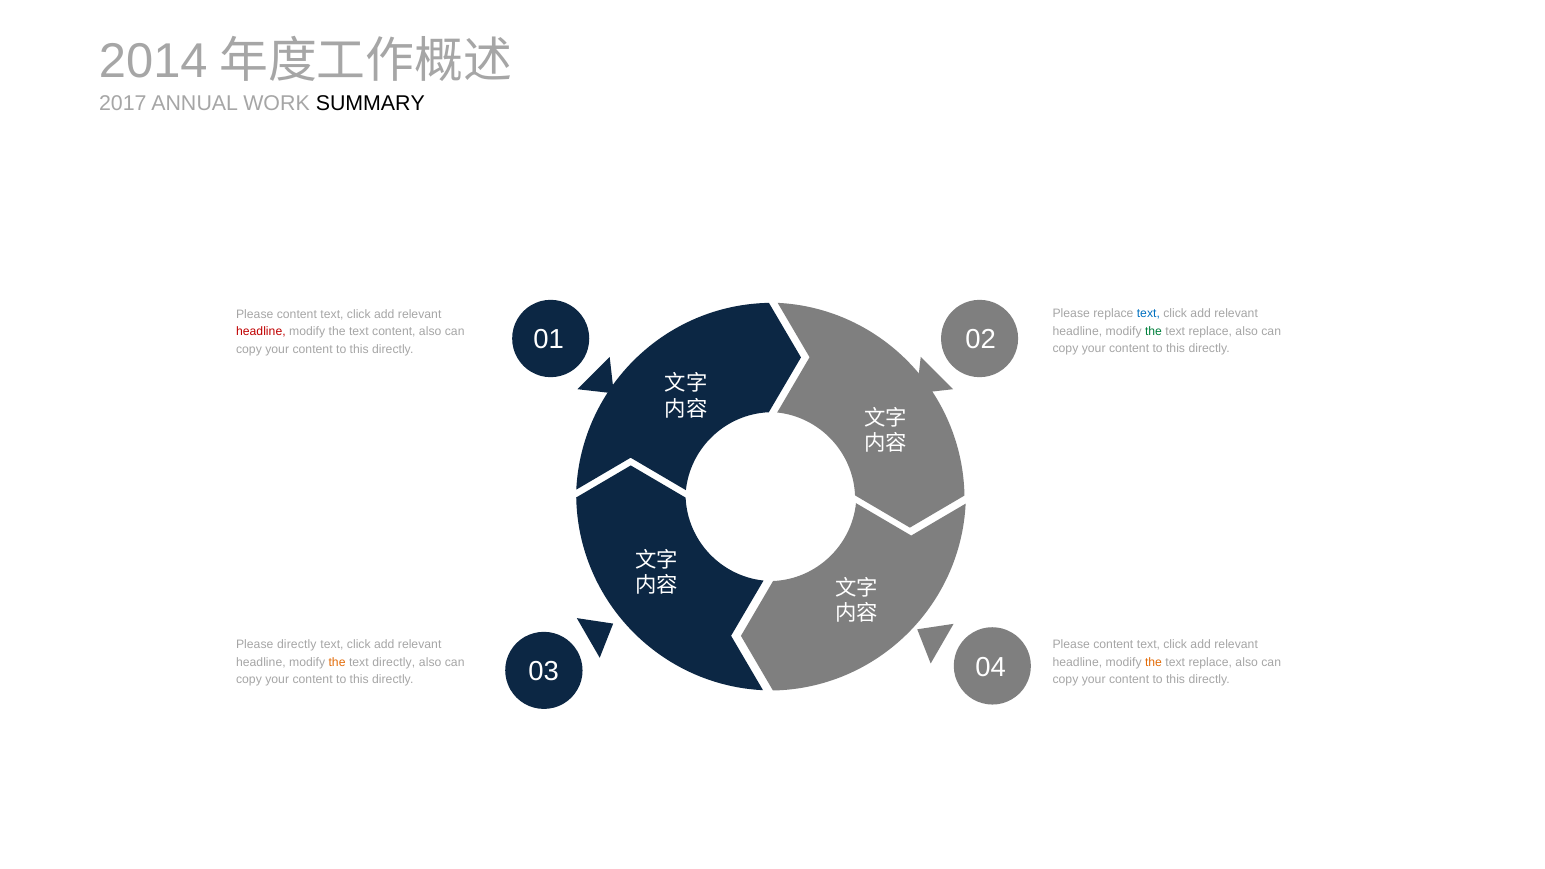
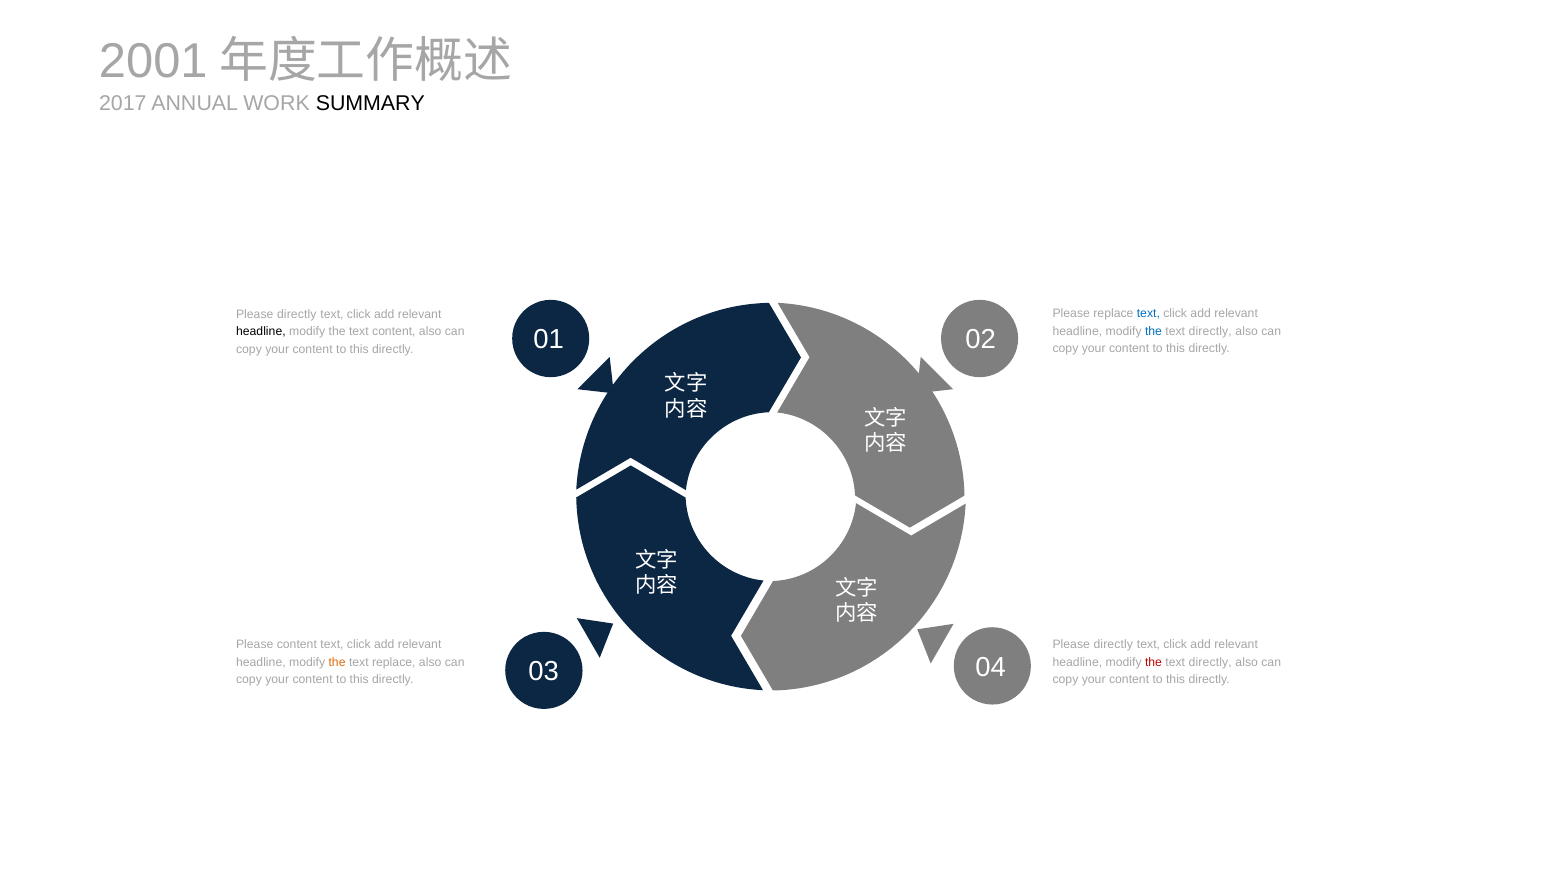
2014: 2014 -> 2001 (153, 61)
content: content -> directly (297, 314)
the colour: green -> blue (1154, 331)
replace: replace -> directly (1210, 331)
headline colour: red -> black (261, 332)
Please directly: directly -> content (297, 645)
content: content -> directly (1113, 645)
text directly: directly -> replace (394, 662)
the colour: orange -> red (1154, 662)
replace: replace -> directly (1210, 662)
